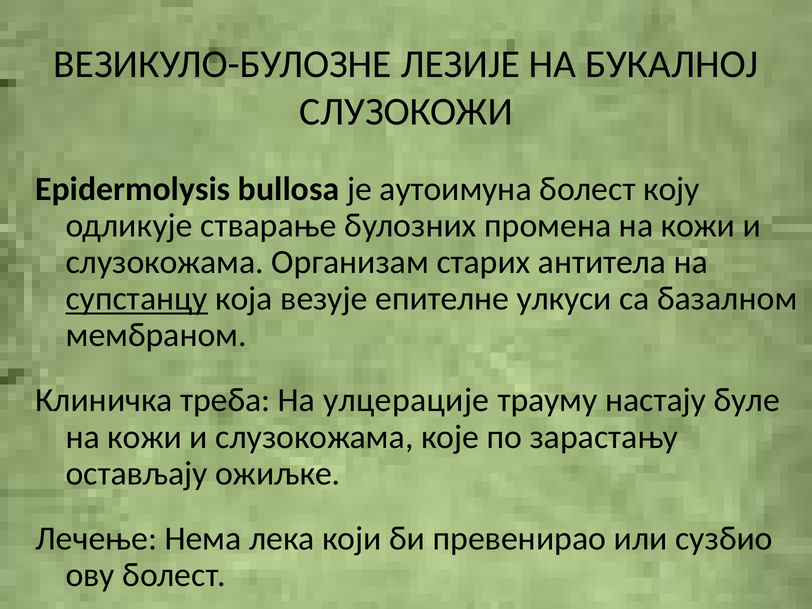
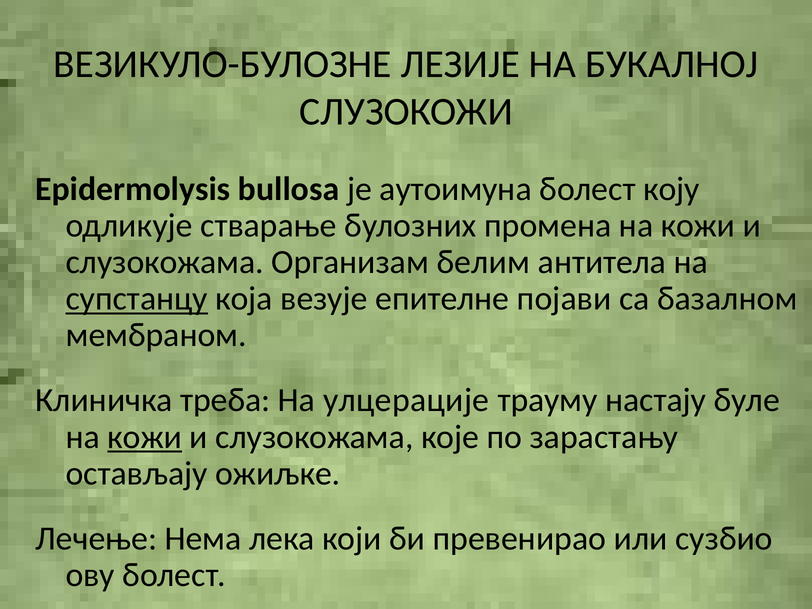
старих: старих -> белим (483, 262)
улкуси: улкуси -> појави (564, 299)
кожи underline: none -> present (145, 437)
